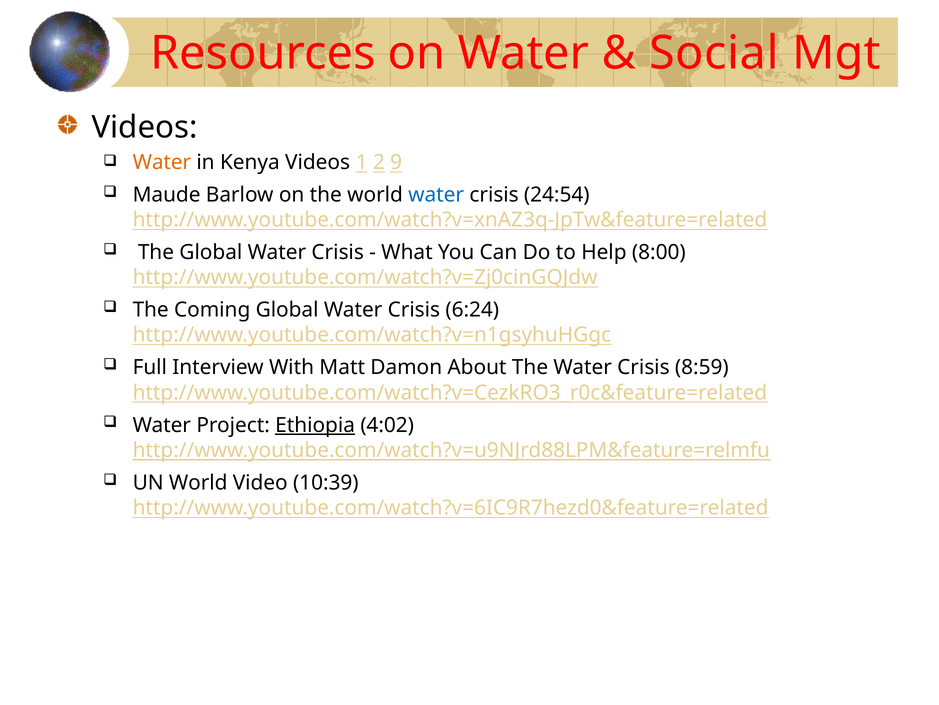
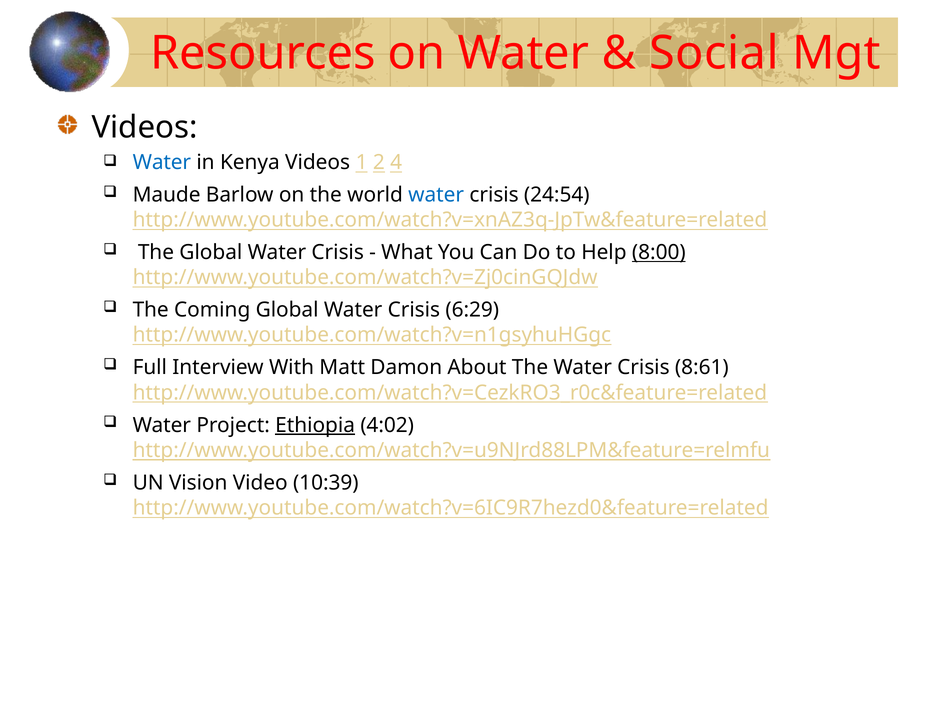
Water colour: orange -> blue (162, 162)
9: 9 -> 4 (396, 162)
8:00 underline: none -> present (659, 252)
6:24: 6:24 -> 6:29 (472, 310)
8:59: 8:59 -> 8:61 (702, 367)
UN World: World -> Vision (198, 482)
